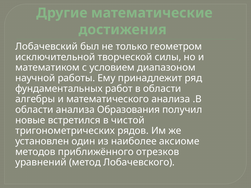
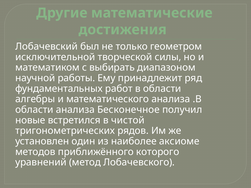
условием: условием -> выбирать (112, 68)
Образования: Образования -> Бесконечное (128, 110)
отрезков: отрезков -> которого (158, 152)
